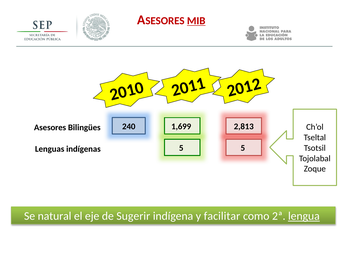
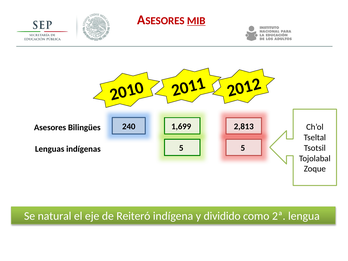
Sugerir: Sugerir -> Reiteró (133, 216)
facilitar: facilitar -> dividido (222, 216)
lengua underline: present -> none (304, 216)
